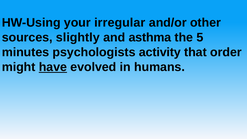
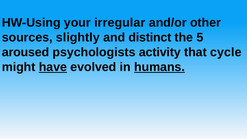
asthma: asthma -> distinct (150, 37)
minutes: minutes -> aroused (26, 52)
order: order -> cycle (226, 52)
humans underline: none -> present (160, 67)
